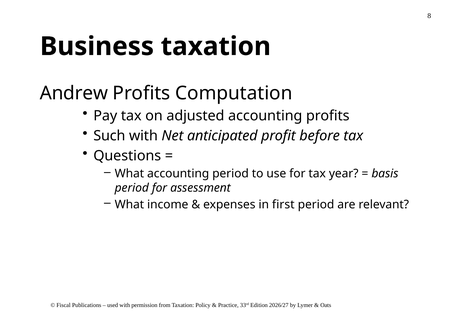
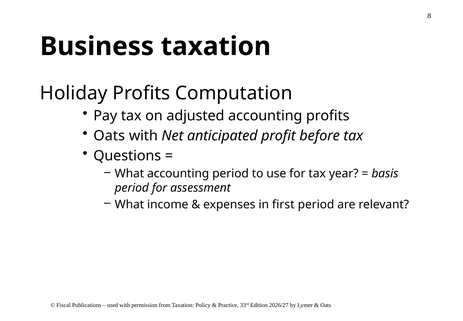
Andrew: Andrew -> Holiday (74, 93)
Such: Such -> Oats (109, 136)
